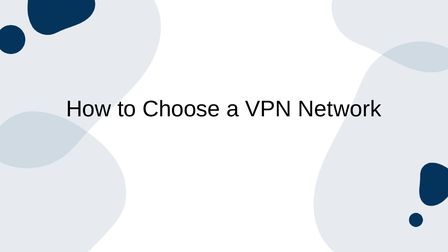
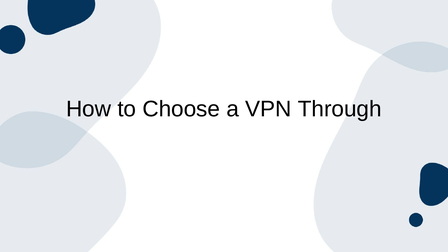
Network: Network -> Through (340, 109)
